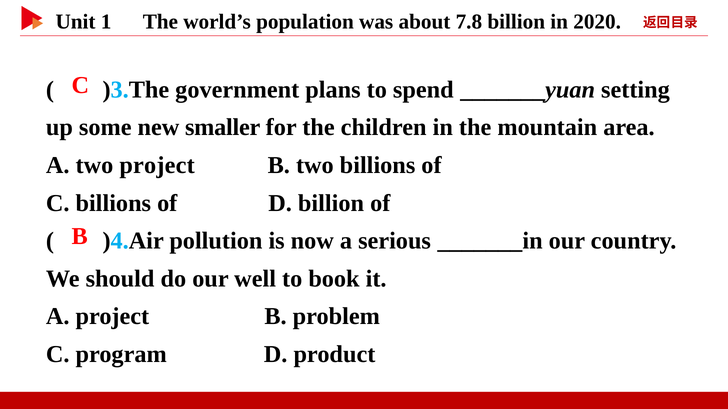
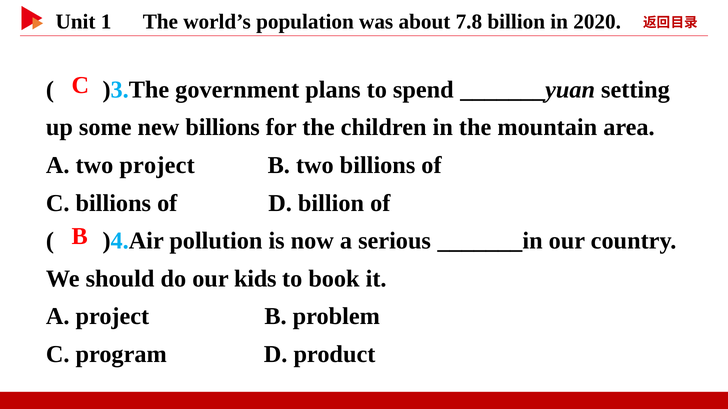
new smaller: smaller -> billions (223, 128)
well: well -> kids (255, 279)
